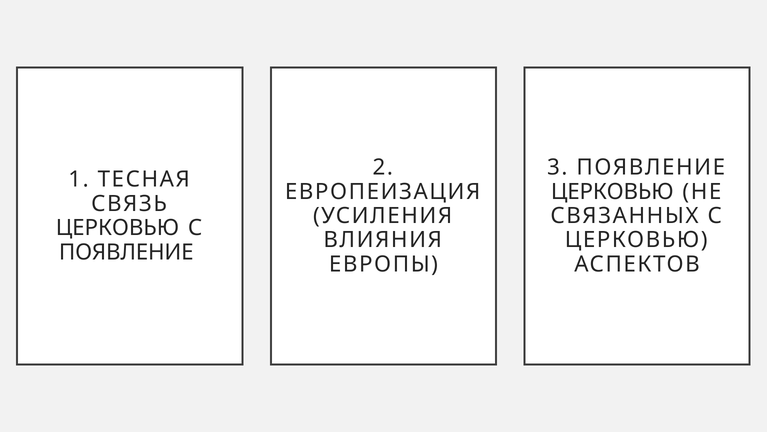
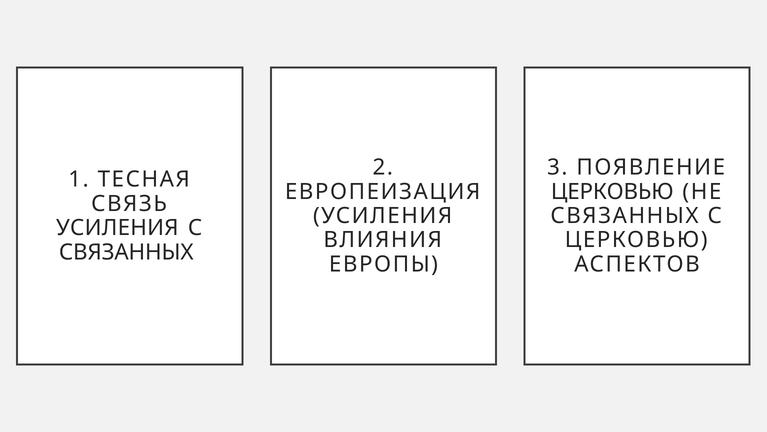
ЦЕРКОВЬЮ: ЦЕРКОВЬЮ -> УСИЛЕНИЯ (117, 228)
ПОЯВЛЕНИЕ: ПОЯВЛЕНИЕ -> СВЯЗАННЫХ (126, 252)
